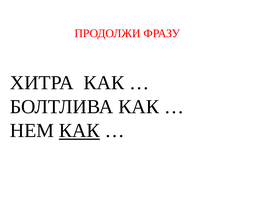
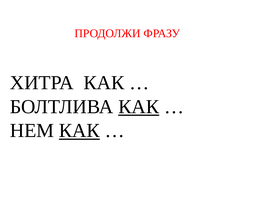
КАК underline: none -> present (139, 107)
